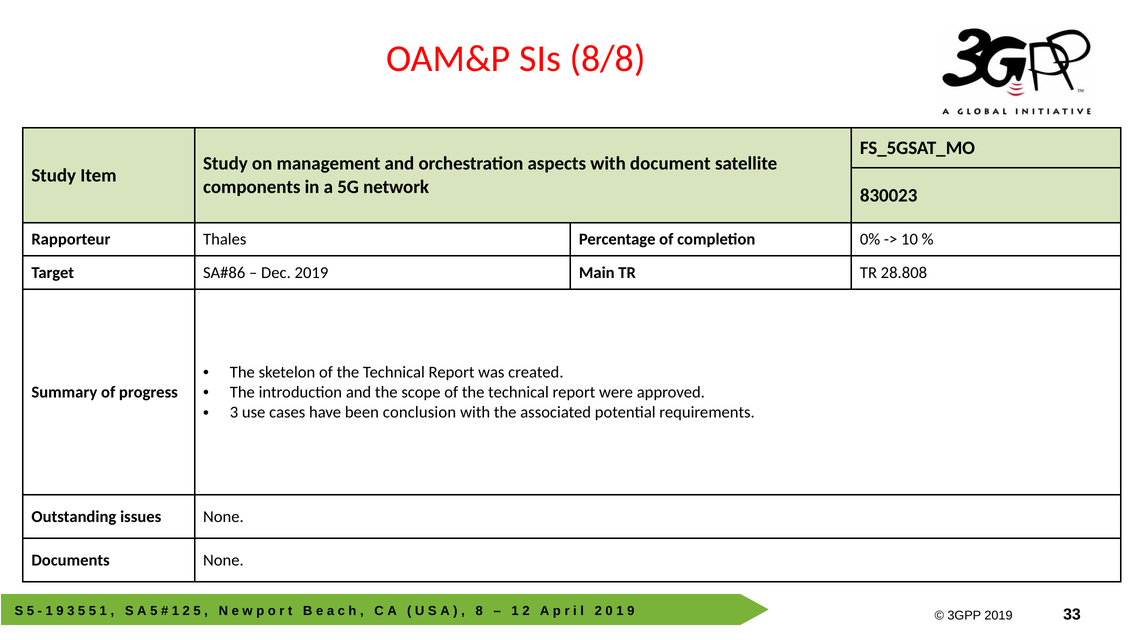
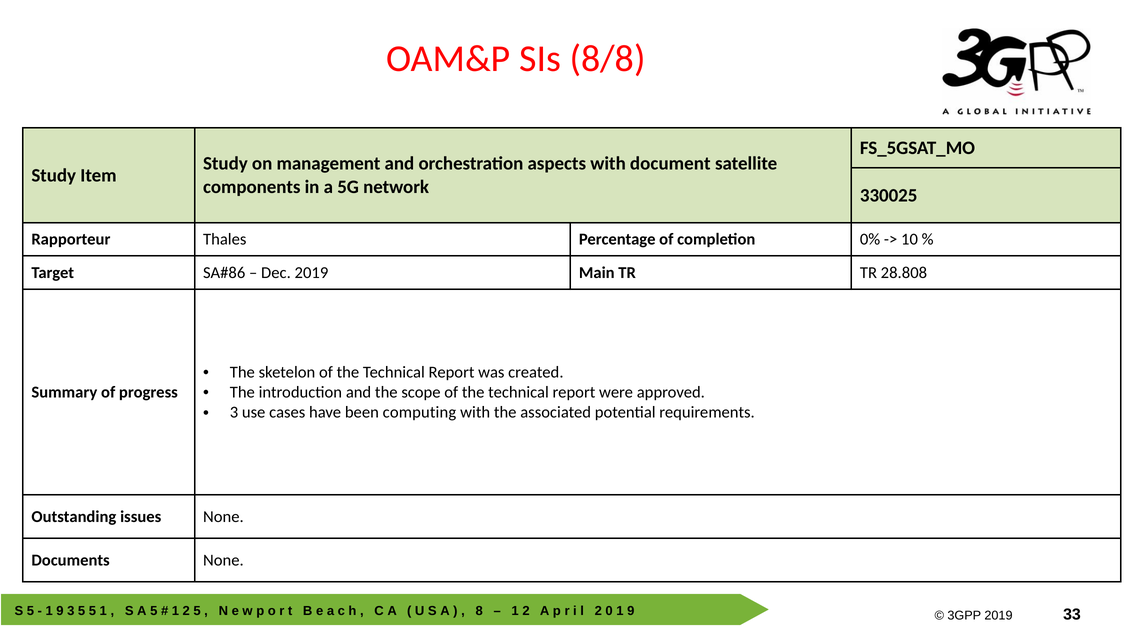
830023: 830023 -> 330025 (889, 195)
conclusion: conclusion -> computing (419, 413)
